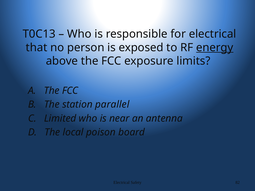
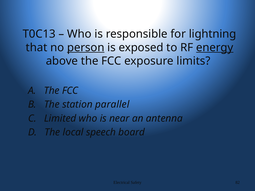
for electrical: electrical -> lightning (213, 34)
person underline: none -> present (86, 48)
poison: poison -> speech (101, 132)
